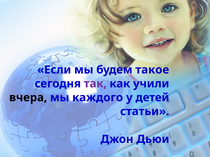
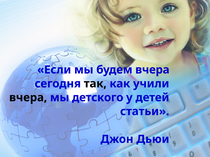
будем такое: такое -> вчера (152, 70)
так colour: purple -> black (95, 84)
каждого: каждого -> детского (98, 98)
